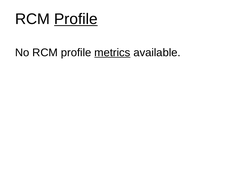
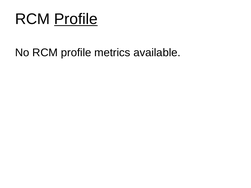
metrics underline: present -> none (112, 53)
